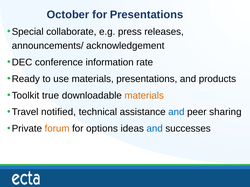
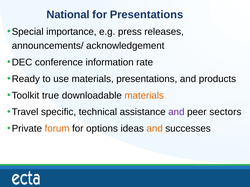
October: October -> National (68, 15)
collaborate: collaborate -> importance (71, 32)
notified: notified -> specific (59, 112)
and colour: blue -> purple (176, 112)
sharing: sharing -> sectors (225, 112)
and colour: blue -> orange (155, 129)
